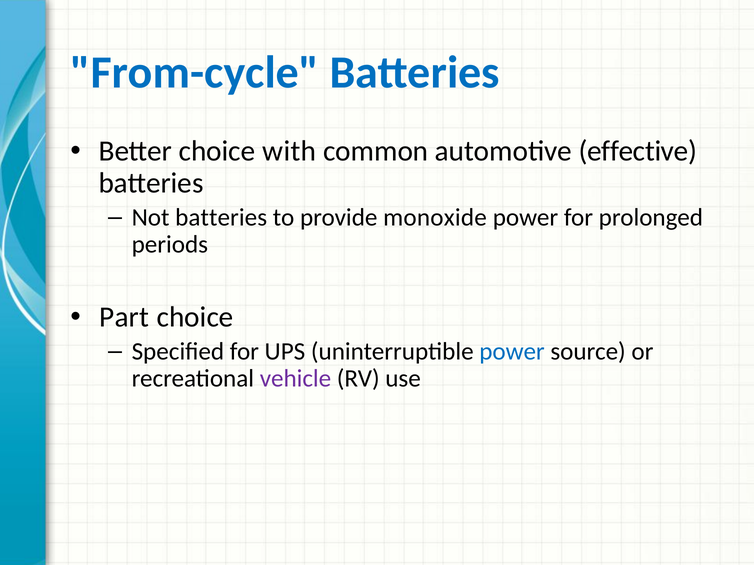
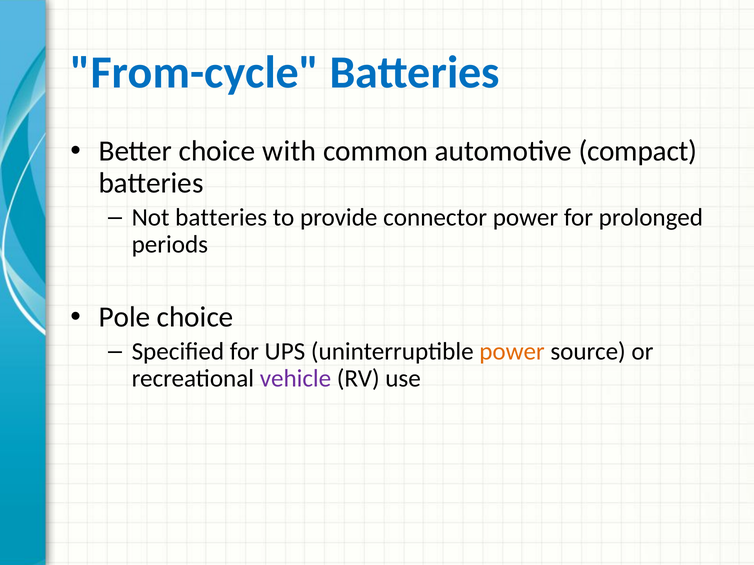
effective: effective -> compact (638, 151)
monoxide: monoxide -> connector (435, 218)
Part: Part -> Pole (124, 317)
power colour: blue -> orange (512, 352)
